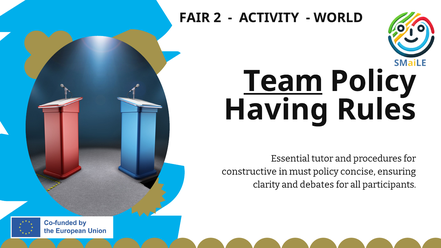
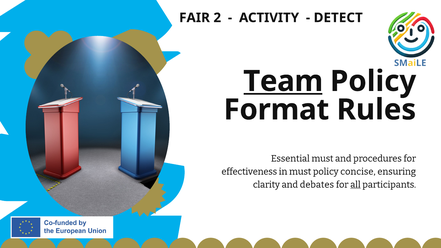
WORLD: WORLD -> DETECT (338, 18)
Having: Having -> Format (276, 110)
Essential tutor: tutor -> must (322, 159)
constructive: constructive -> effectiveness (249, 172)
all underline: none -> present (355, 185)
